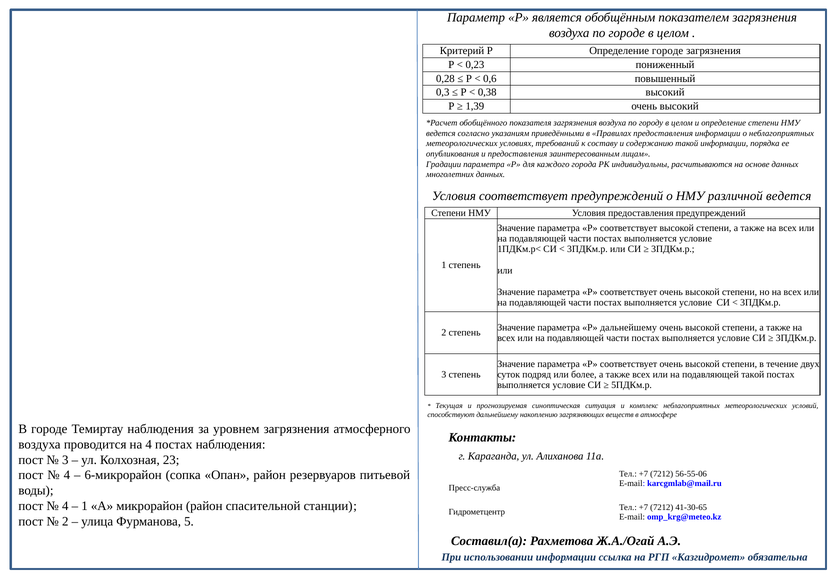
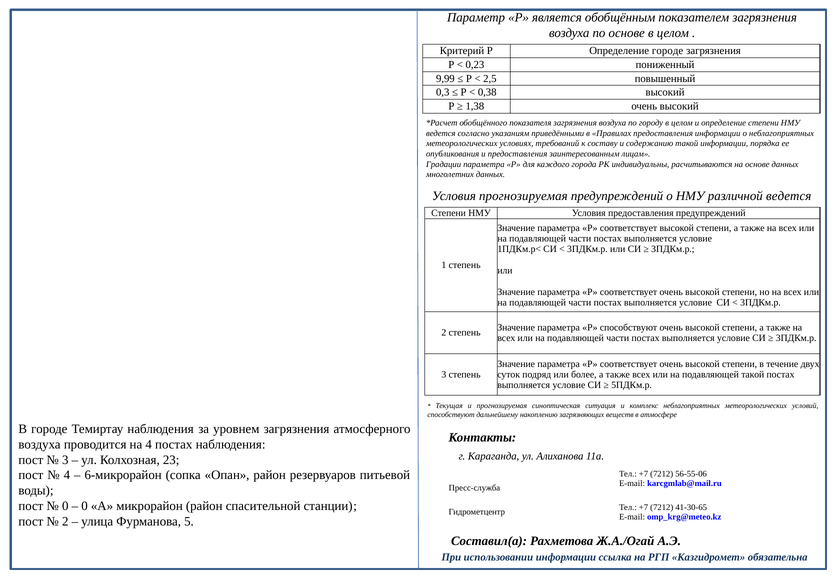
по городе: городе -> основе (627, 33)
0,28: 0,28 -> 9,99 (445, 79)
0,6: 0,6 -> 2,5 (490, 79)
1,39: 1,39 -> 1,38 (475, 106)
Условия соответствует: соответствует -> прогнозируемая (523, 196)
Р дальнейшему: дальнейшему -> способствуют (629, 328)
4: 4 -> 0 (65, 507)
1: 1 -> 0 (85, 507)
